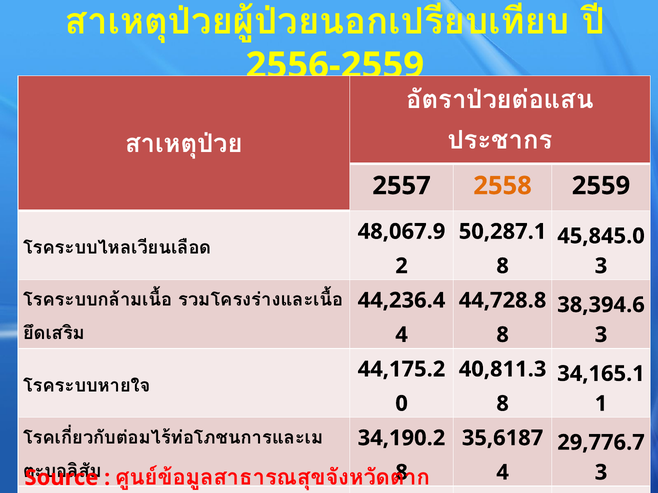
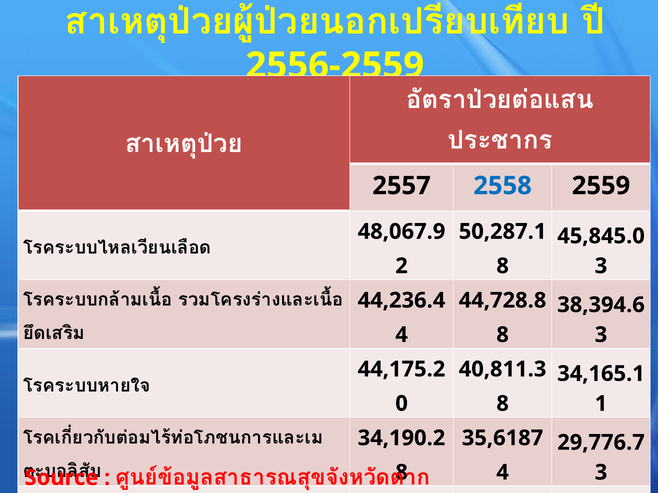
2558 colour: orange -> blue (503, 186)
